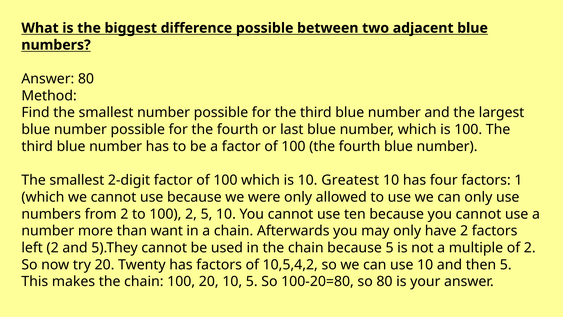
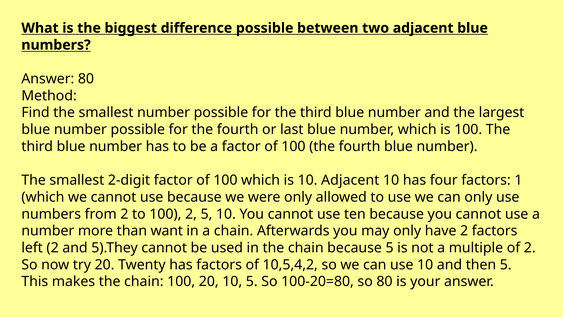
10 Greatest: Greatest -> Adjacent (350, 180)
